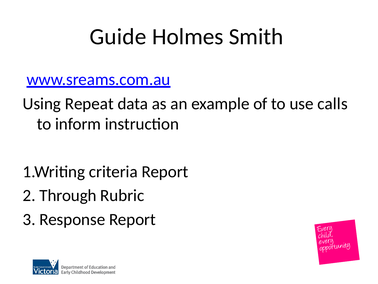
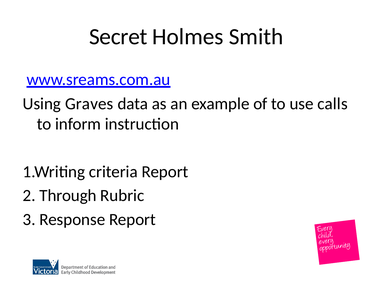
Guide: Guide -> Secret (118, 37)
Repeat: Repeat -> Graves (89, 104)
